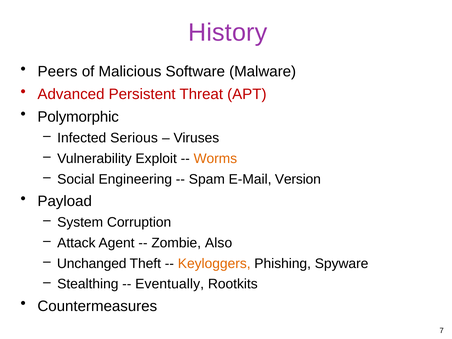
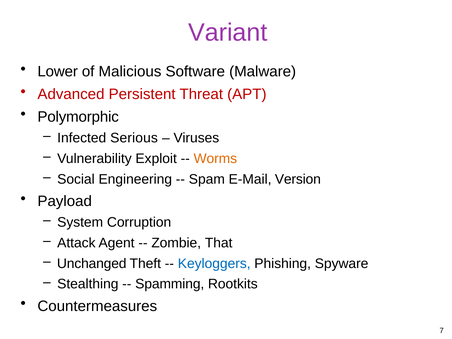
History: History -> Variant (228, 33)
Peers: Peers -> Lower (58, 72)
Also: Also -> That (219, 243)
Keyloggers colour: orange -> blue (214, 264)
Eventually: Eventually -> Spamming (170, 284)
